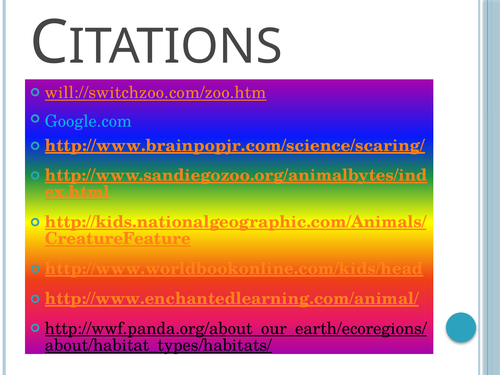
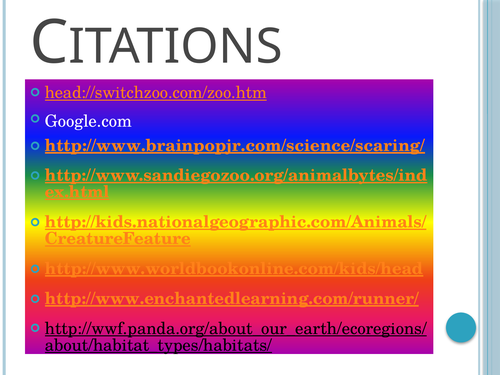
will://switchzoo.com/zoo.htm: will://switchzoo.com/zoo.htm -> head://switchzoo.com/zoo.htm (156, 93)
Google.com colour: light blue -> white (89, 121)
http://www.enchantedlearning.com/animal/: http://www.enchantedlearning.com/animal/ -> http://www.enchantedlearning.com/runner/ (232, 299)
